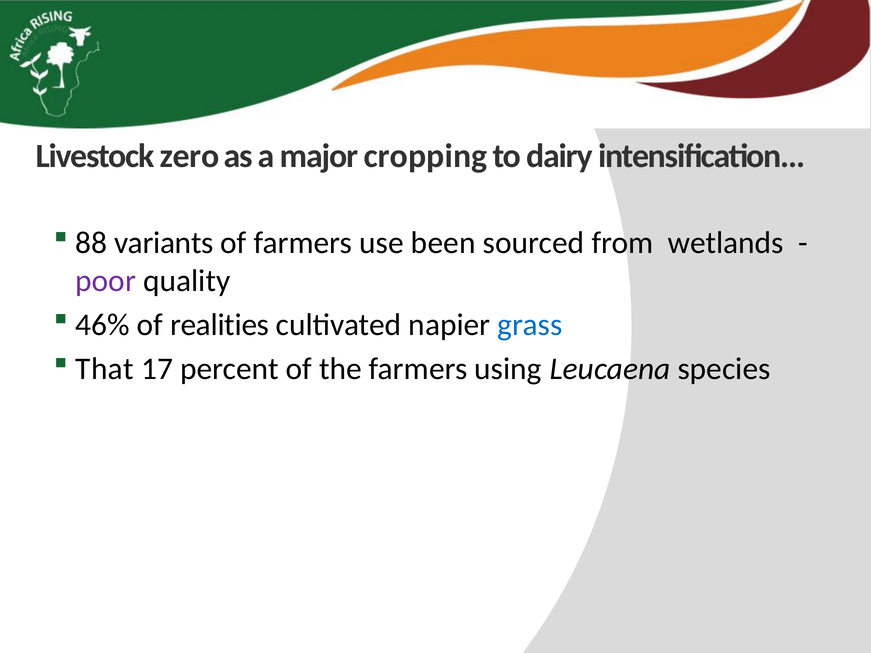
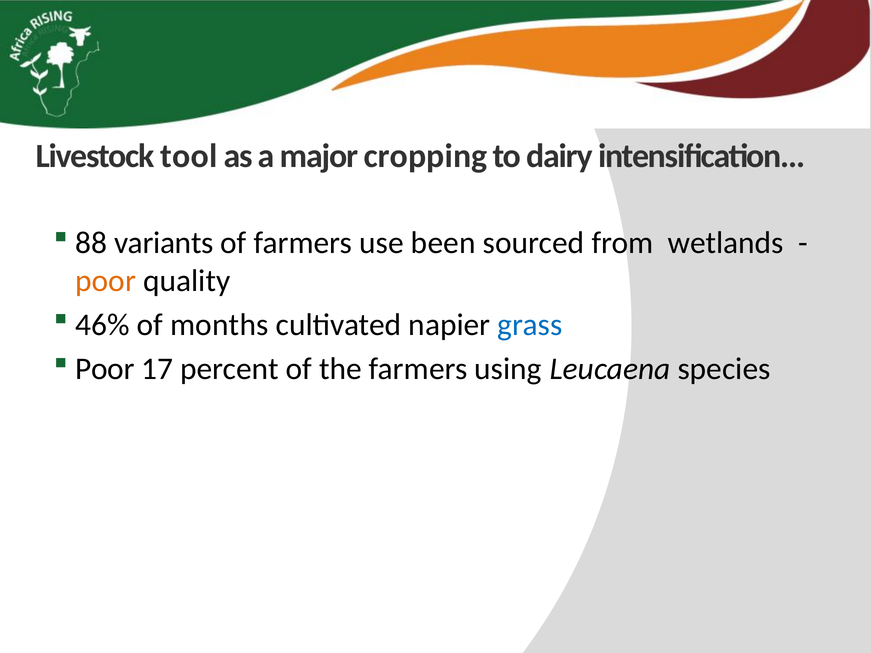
zero: zero -> tool (189, 156)
poor colour: purple -> orange (106, 281)
realities: realities -> months (219, 325)
That: That -> Poor (105, 369)
